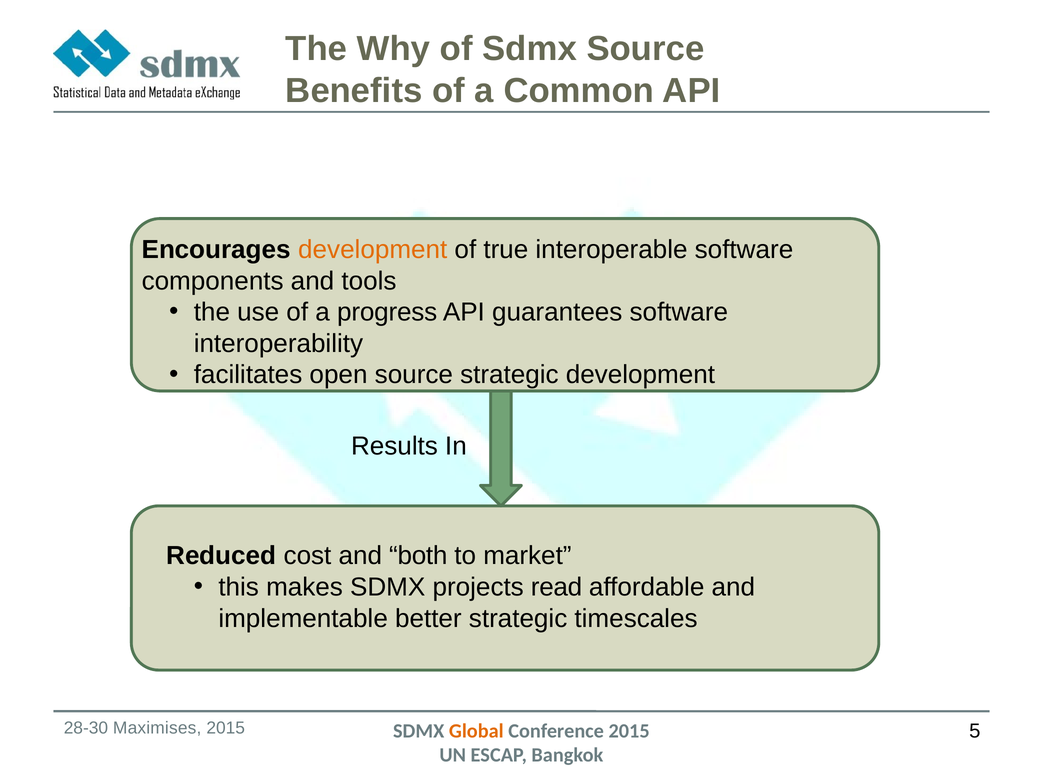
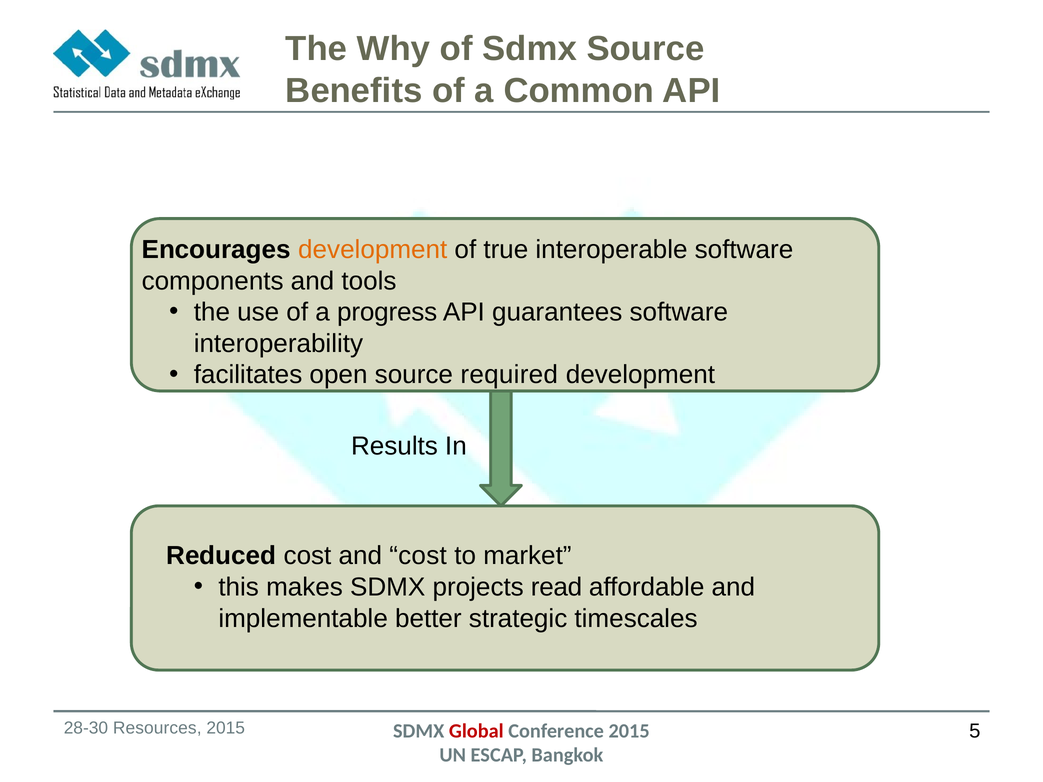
source strategic: strategic -> required (509, 375)
and both: both -> cost (418, 556)
Maximises: Maximises -> Resources (157, 728)
Global colour: orange -> red (476, 731)
